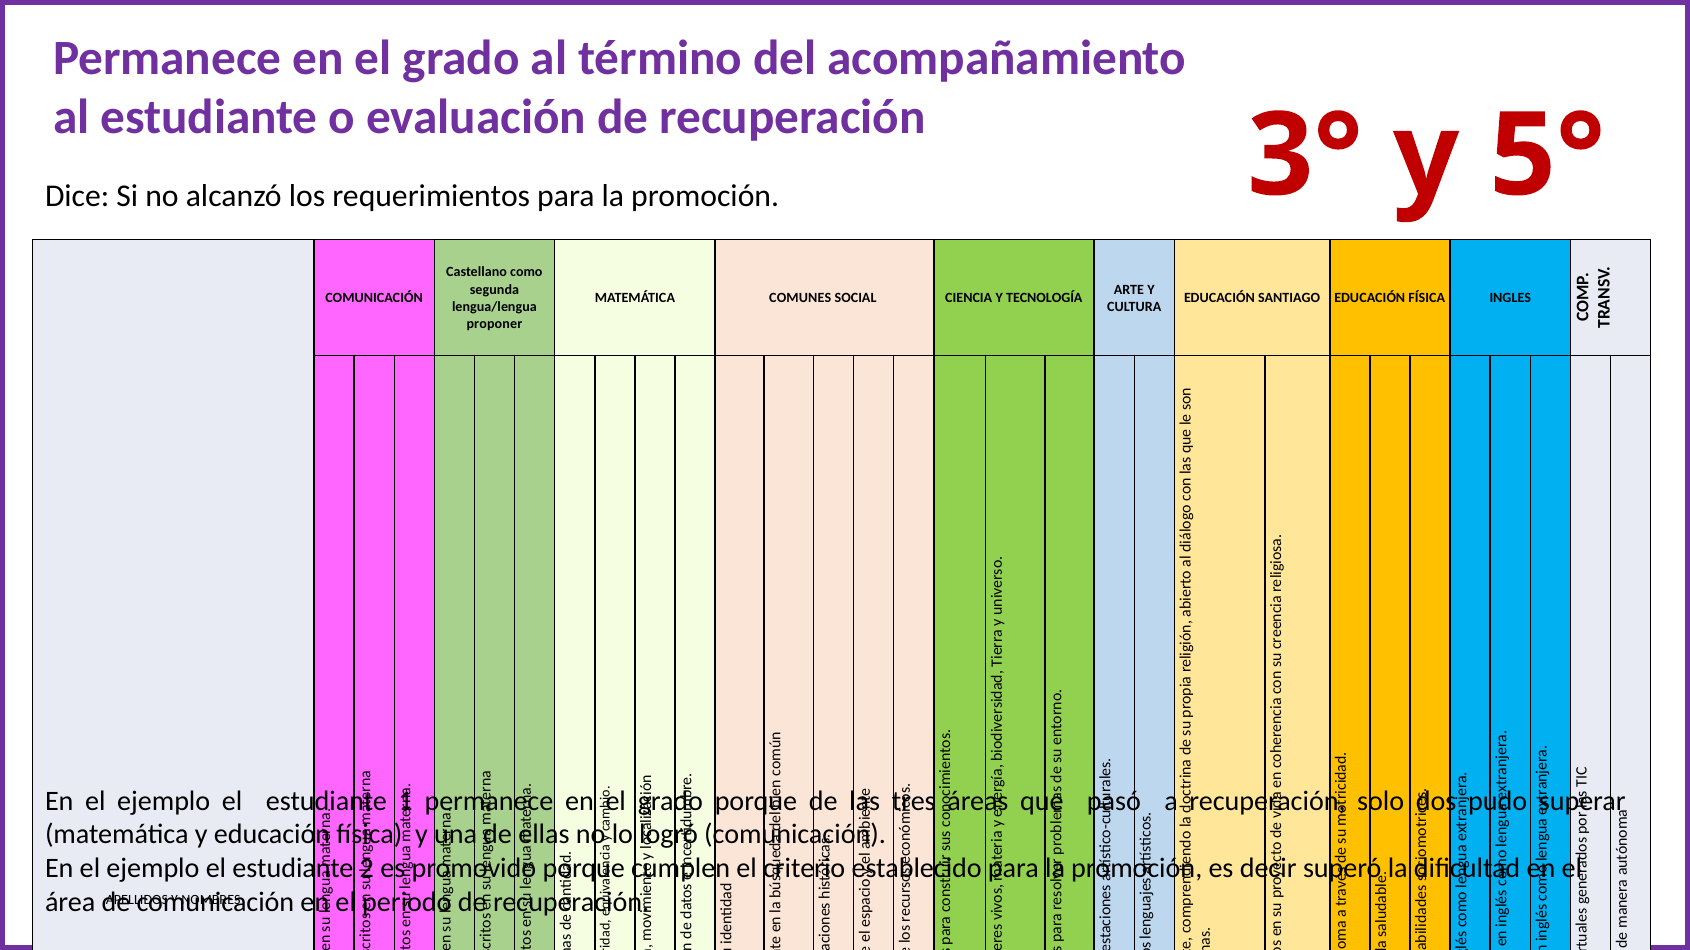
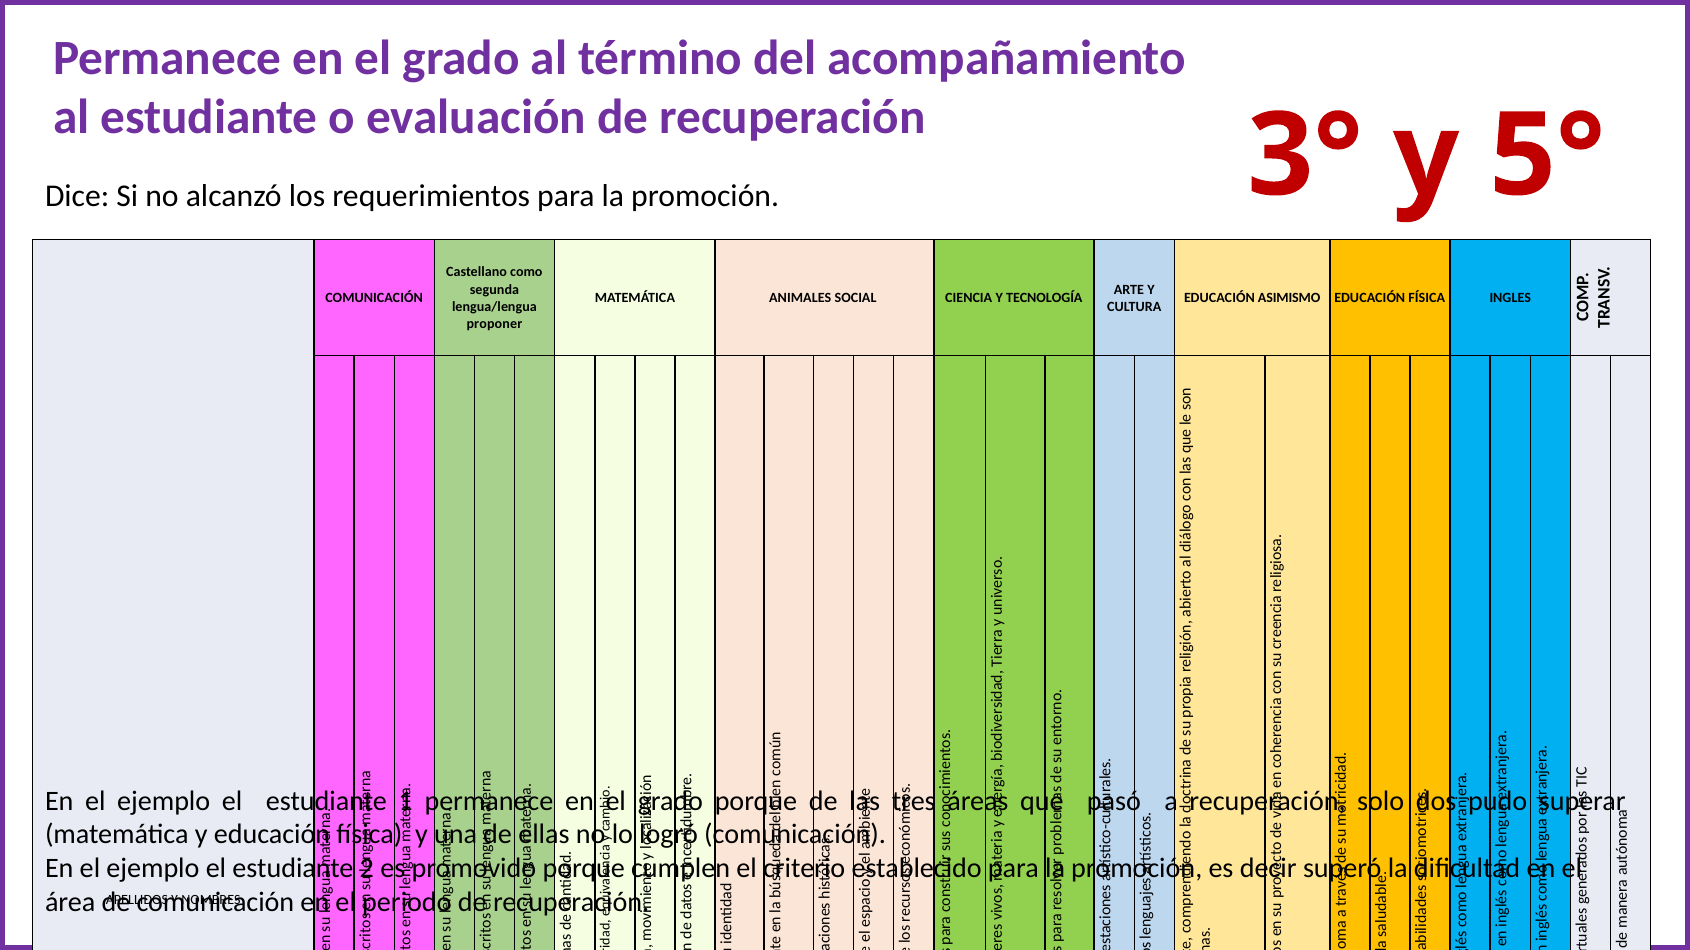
COMUNES: COMUNES -> ANIMALES (800, 298)
SANTIAGO: SANTIAGO -> ASIMISMO (1289, 298)
